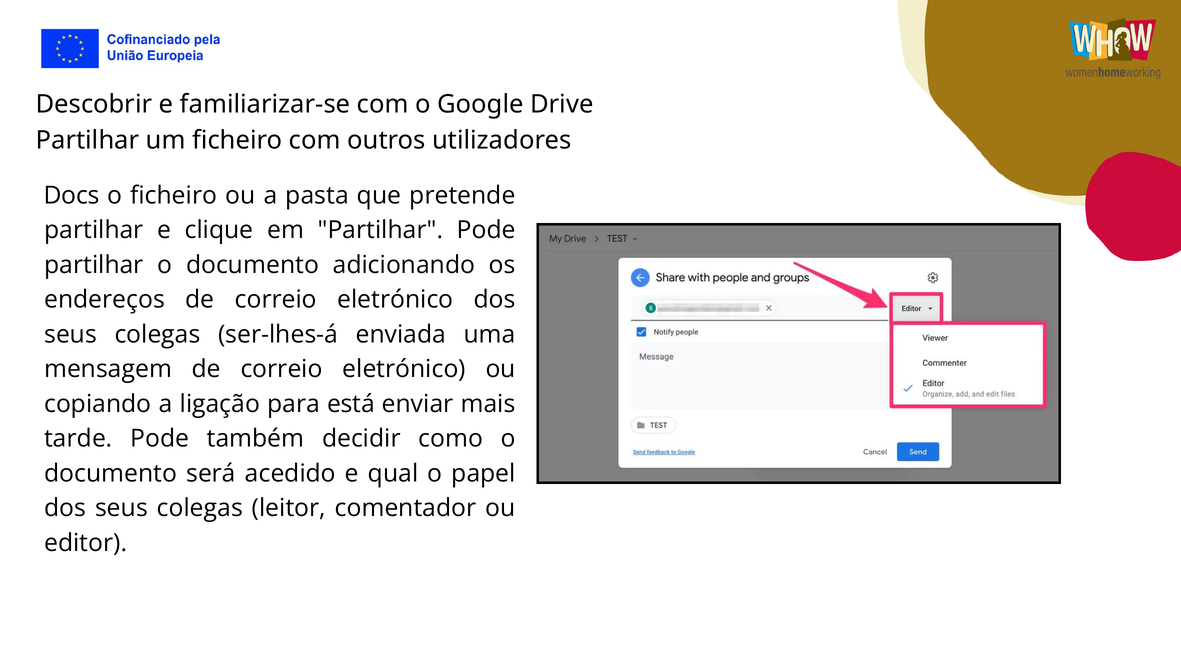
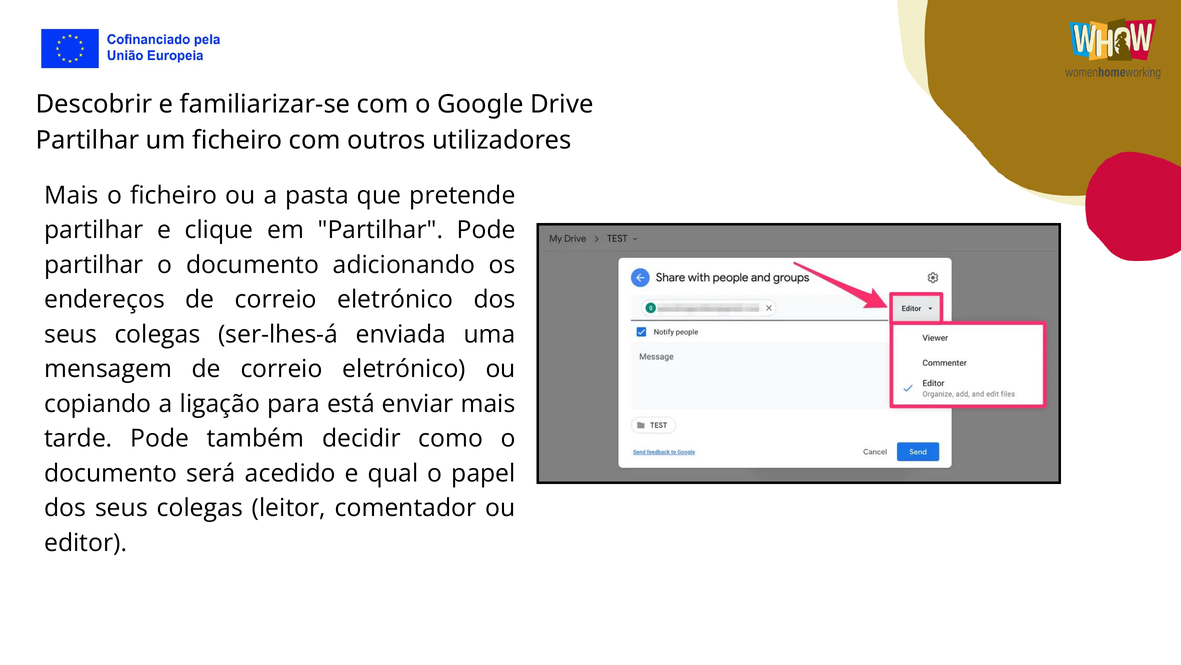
Docs: Docs -> Mais (71, 195)
